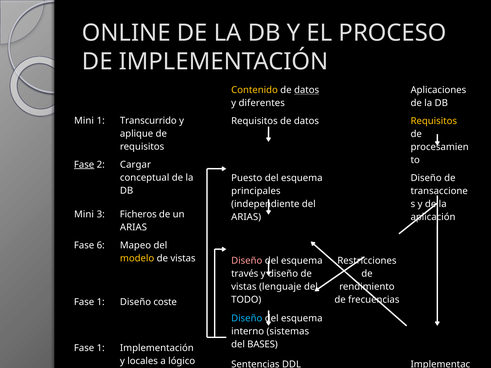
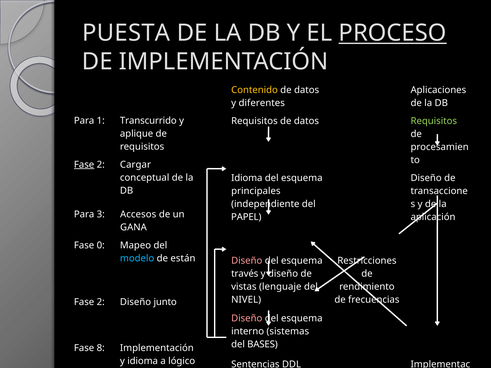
ONLINE: ONLINE -> PUESTA (126, 33)
PROCESO underline: none -> present (393, 33)
datos underline: present -> none (307, 90)
Mini: Mini -> Para (84, 121)
Requisitos colour: yellow -> light green (434, 121)
Puesto: Puesto -> Idioma (247, 178)
Mini: Mini -> Para (84, 215)
Ficheros: Ficheros -> Accesos (138, 215)
ARIAS: ARIAS -> PAPEL (246, 217)
ARIAS: ARIAS -> GANA (133, 228)
6: 6 -> 0 (101, 246)
modelo colour: yellow -> light blue (137, 259)
vistas: vistas -> están (183, 259)
TODO: TODO -> NIVEL (246, 300)
1: 1 -> 2 (101, 302)
coste: coste -> junto (165, 302)
Diseño colour: light blue -> pink (247, 318)
1: 1 -> 8 (101, 348)
y locales: locales -> idioma (143, 361)
